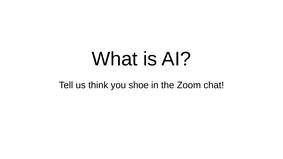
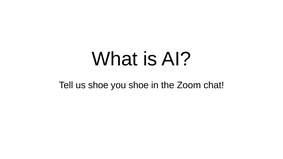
us think: think -> shoe (98, 85)
